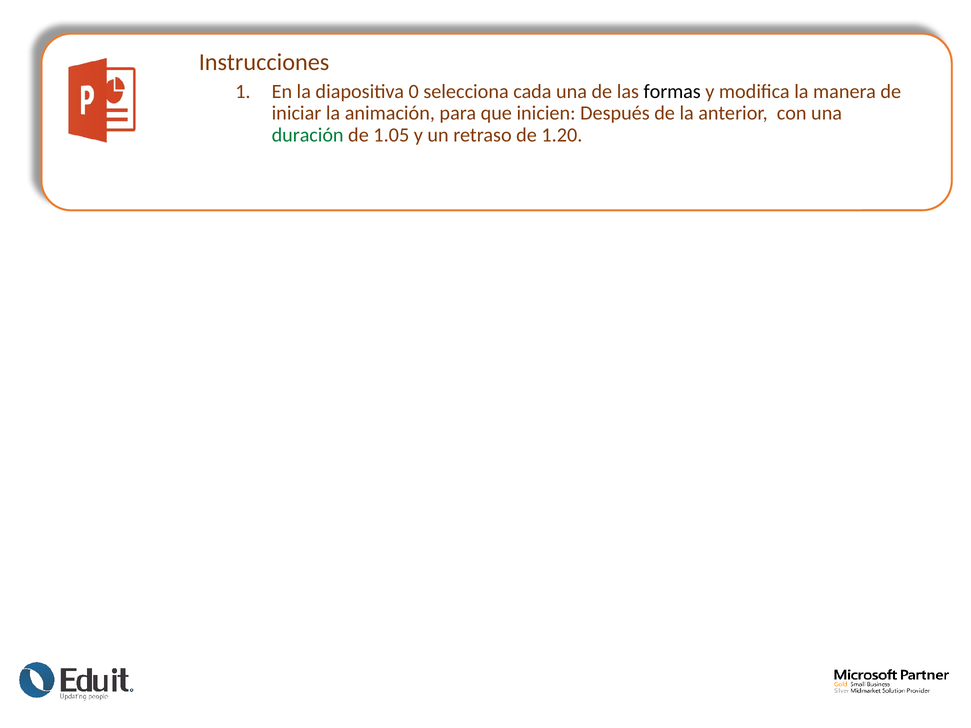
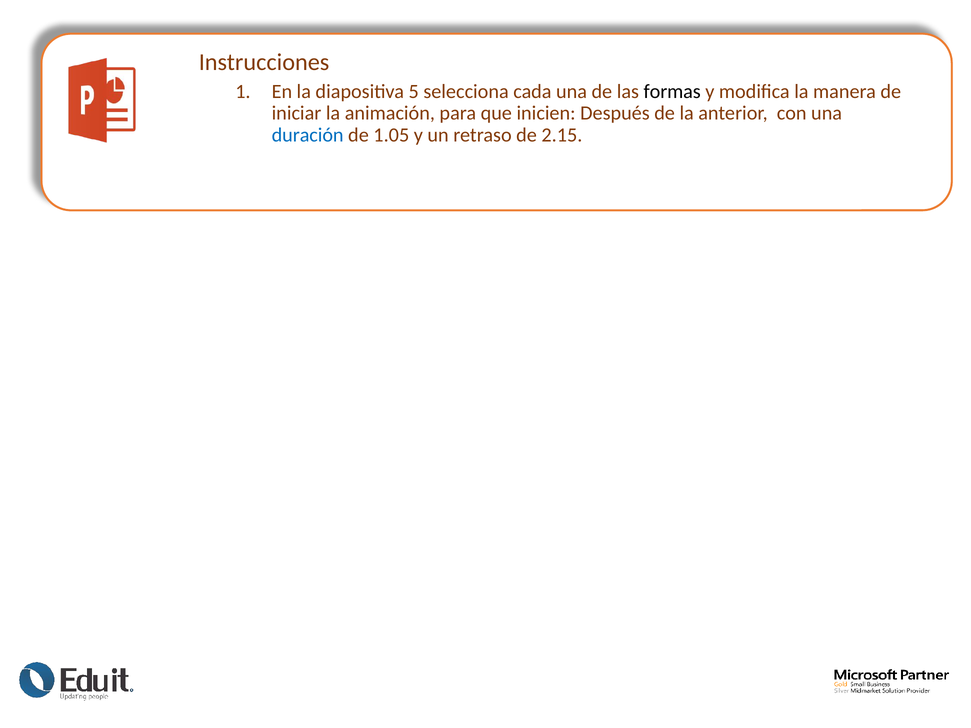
0: 0 -> 5 (414, 91)
duración colour: green -> blue (308, 135)
1.20: 1.20 -> 2.15 (562, 135)
